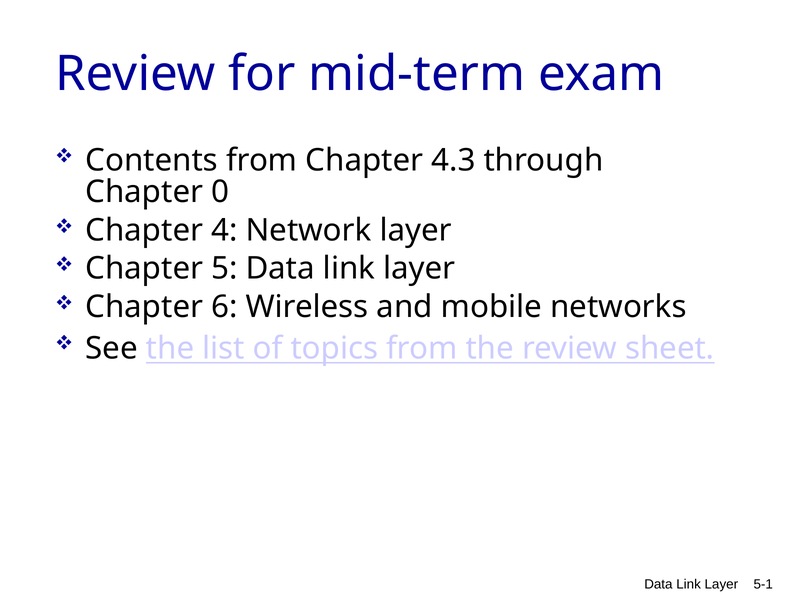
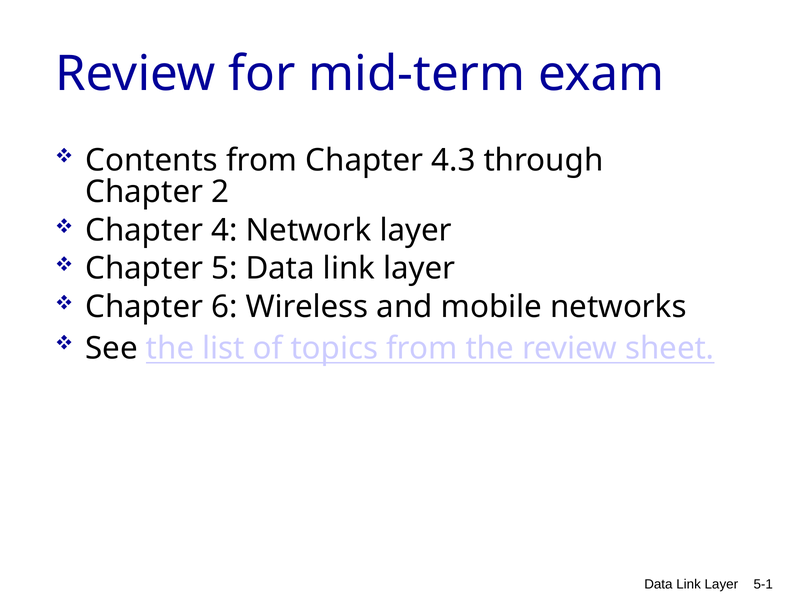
0: 0 -> 2 (220, 192)
